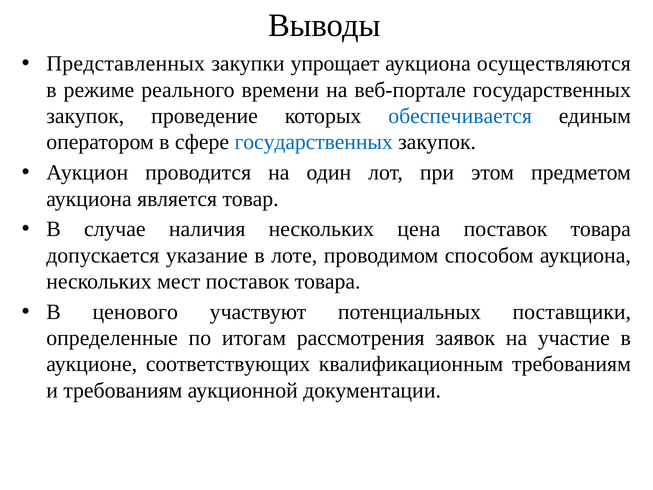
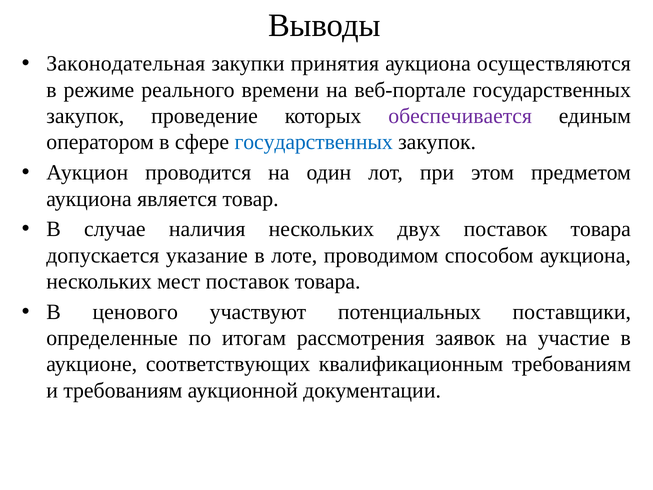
Представленных: Представленных -> Законодательная (126, 64)
упрощает: упрощает -> принятия (335, 64)
обеспечивается colour: blue -> purple (460, 116)
цена: цена -> двух (419, 229)
